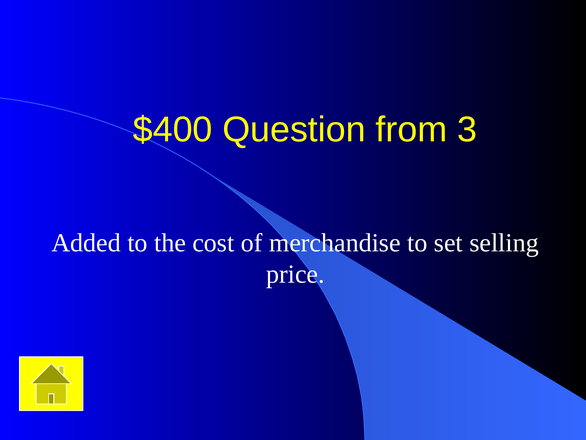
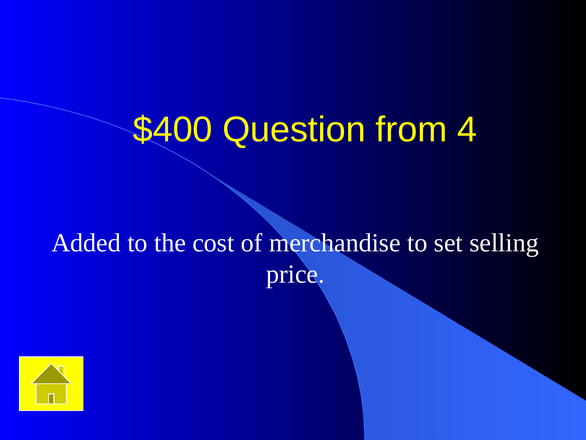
3: 3 -> 4 (467, 129)
